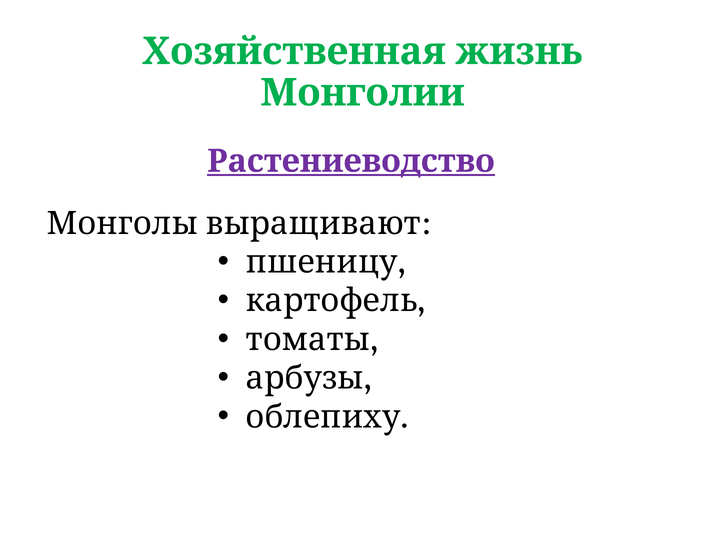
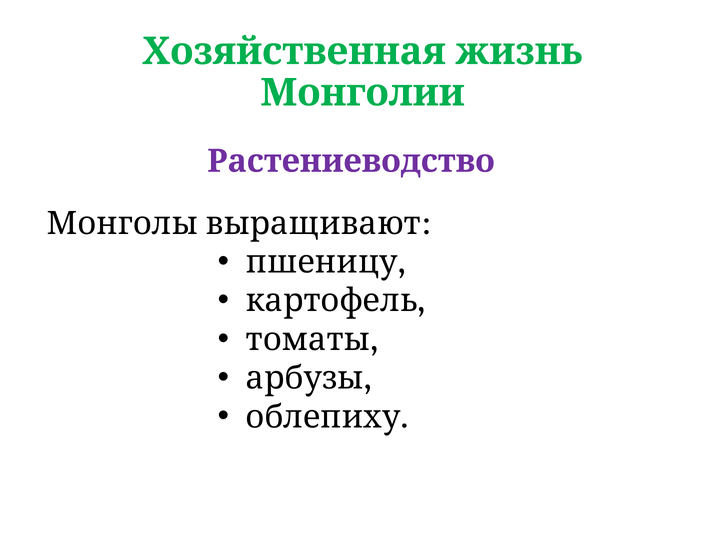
Растениеводство underline: present -> none (351, 161)
